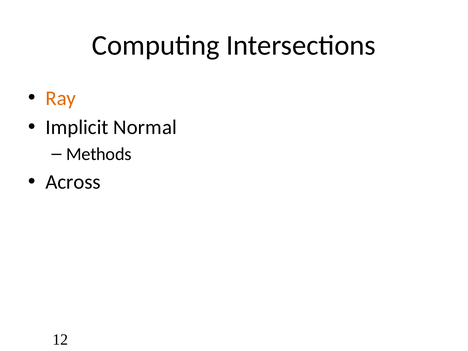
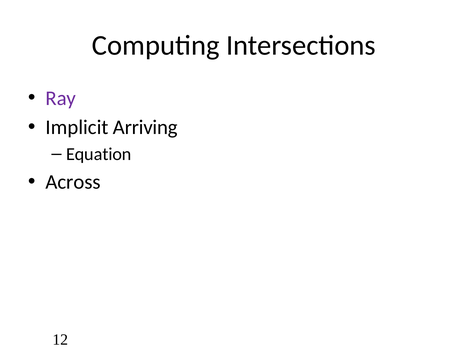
Ray colour: orange -> purple (61, 98)
Normal: Normal -> Arriving (145, 127)
Methods: Methods -> Equation (99, 154)
